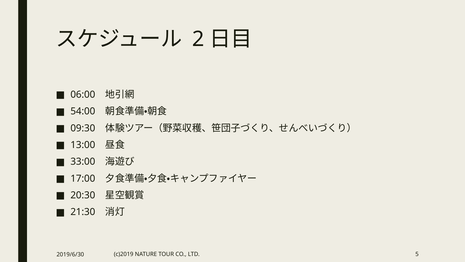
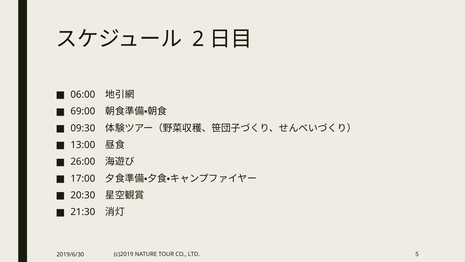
54:00: 54:00 -> 69:00 (83, 111)
33:00: 33:00 -> 26:00 (83, 161)
